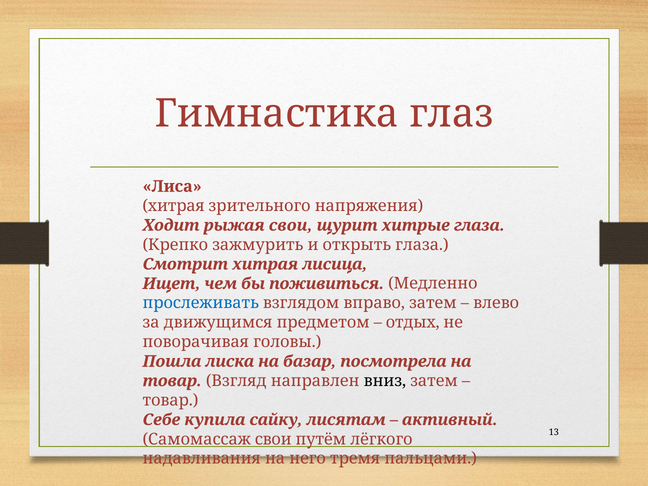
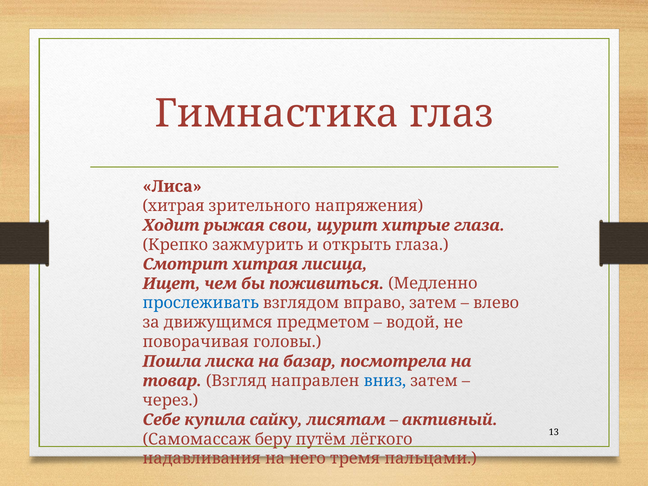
отдых: отдых -> водой (413, 323)
вниз colour: black -> blue (385, 381)
товар: товар -> через (170, 400)
Самомассаж свои: свои -> беру (273, 439)
